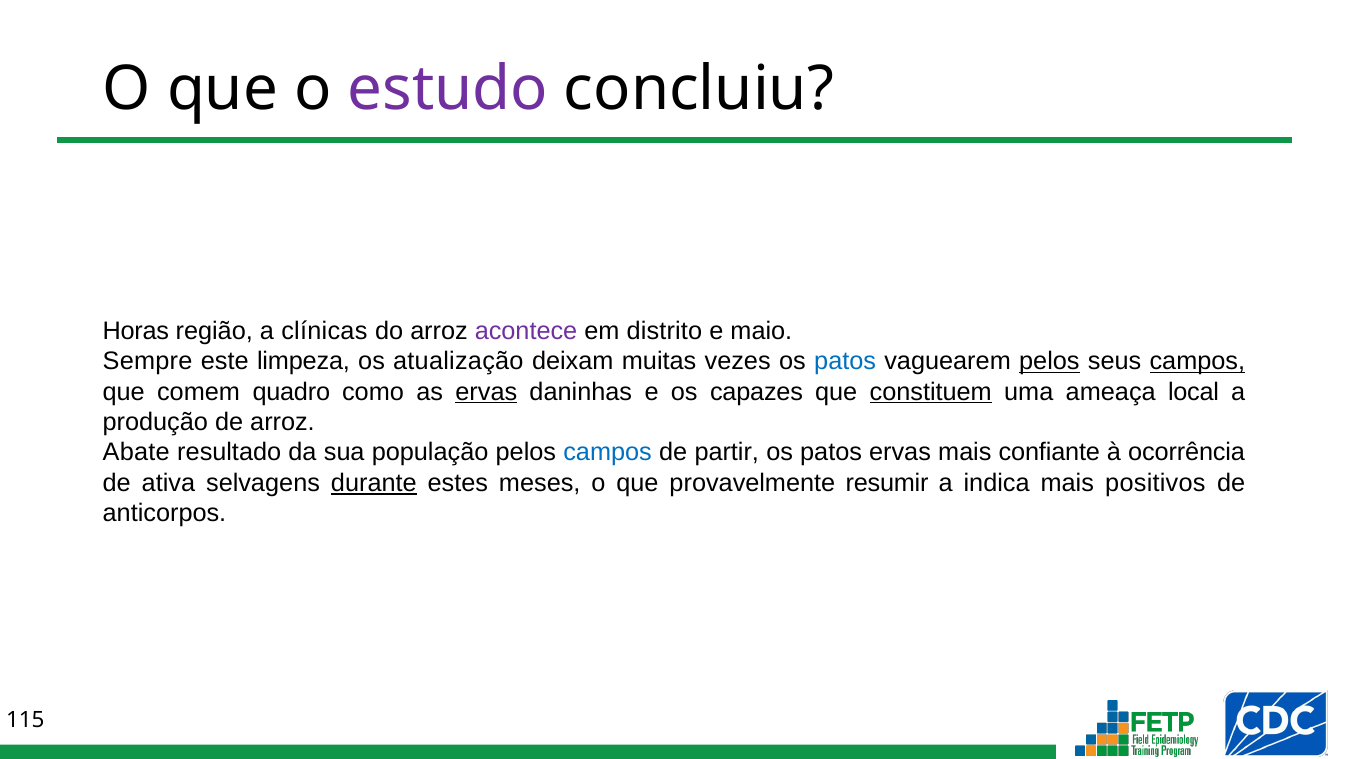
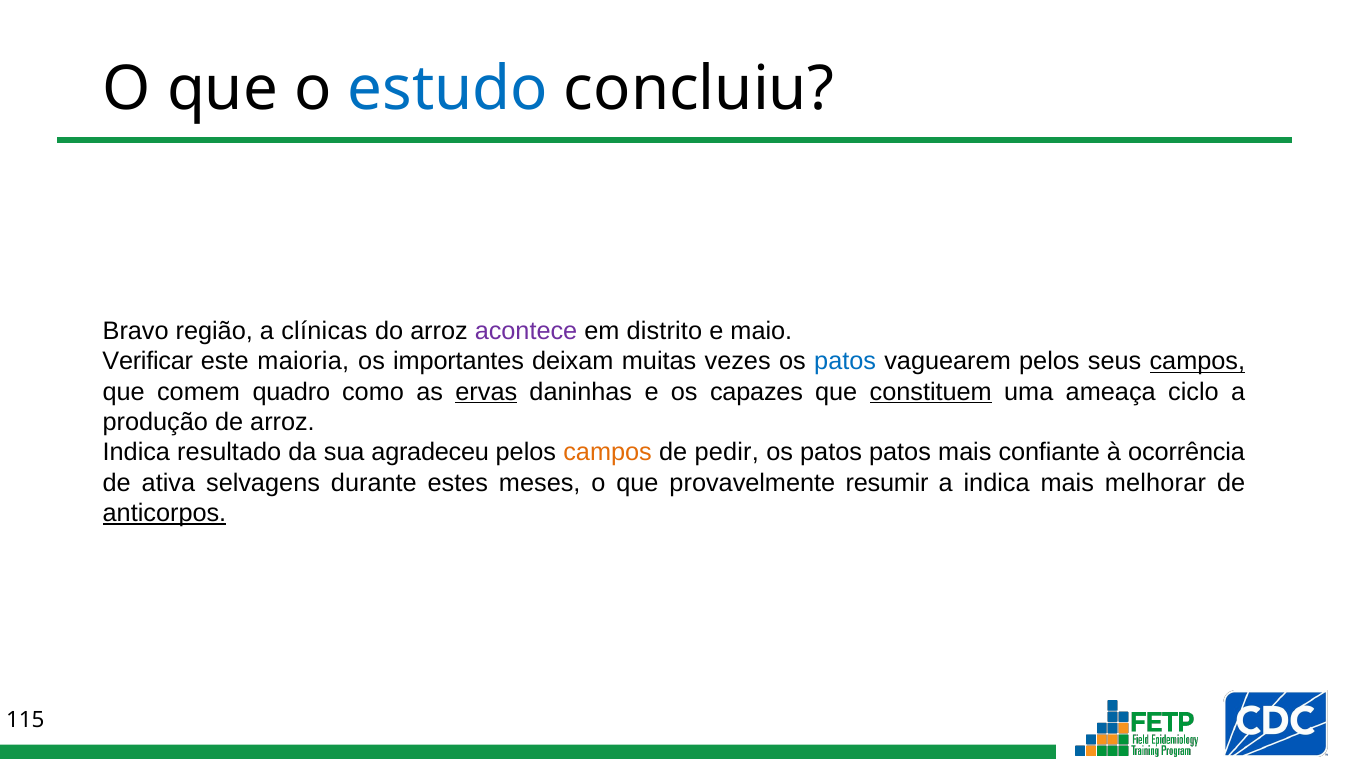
estudo colour: purple -> blue (448, 89)
Horas: Horas -> Bravo (136, 331)
Sempre: Sempre -> Verificar (148, 361)
limpeza: limpeza -> maioria (303, 361)
atualização: atualização -> importantes (459, 361)
pelos underline: present -> none (1049, 361)
local: local -> ciclo (1193, 392)
Abate: Abate -> Indica (136, 452)
população: população -> agradeceu (430, 452)
campos colour: blue -> orange (608, 452)
partir: partir -> pedir (727, 452)
patos ervas: ervas -> patos (900, 452)
durante underline: present -> none (374, 483)
positivos: positivos -> melhorar (1155, 483)
anticorpos underline: none -> present (164, 513)
